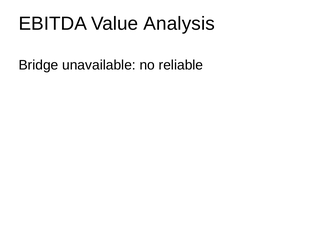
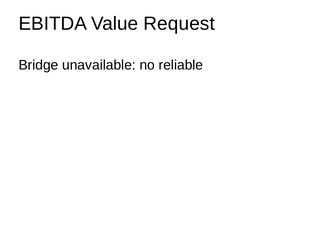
Analysis: Analysis -> Request (179, 24)
